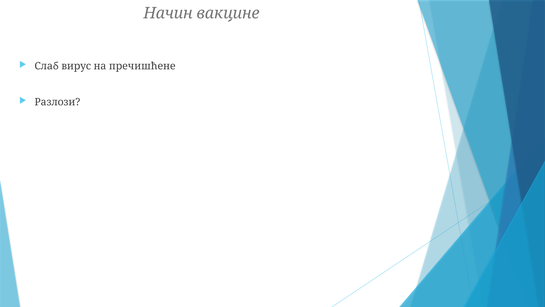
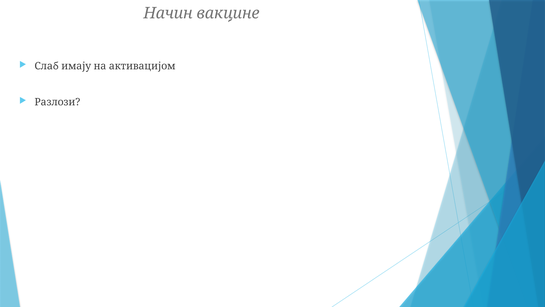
вирус: вирус -> имају (76, 66)
пречишћене: пречишћене -> активацијом (142, 66)
